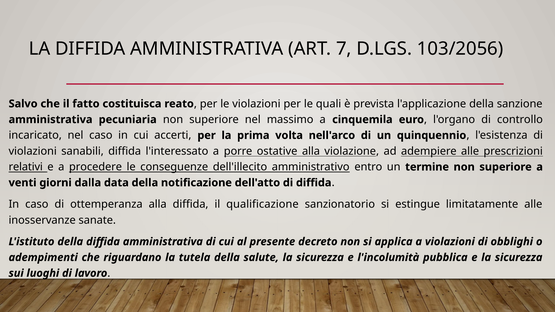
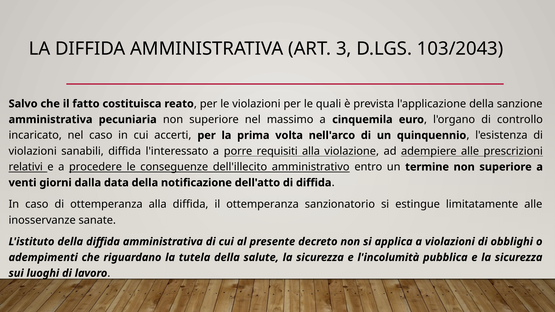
7: 7 -> 3 (344, 49)
103/2056: 103/2056 -> 103/2043 (460, 49)
ostative: ostative -> requisiti (277, 151)
il qualificazione: qualificazione -> ottemperanza (263, 204)
